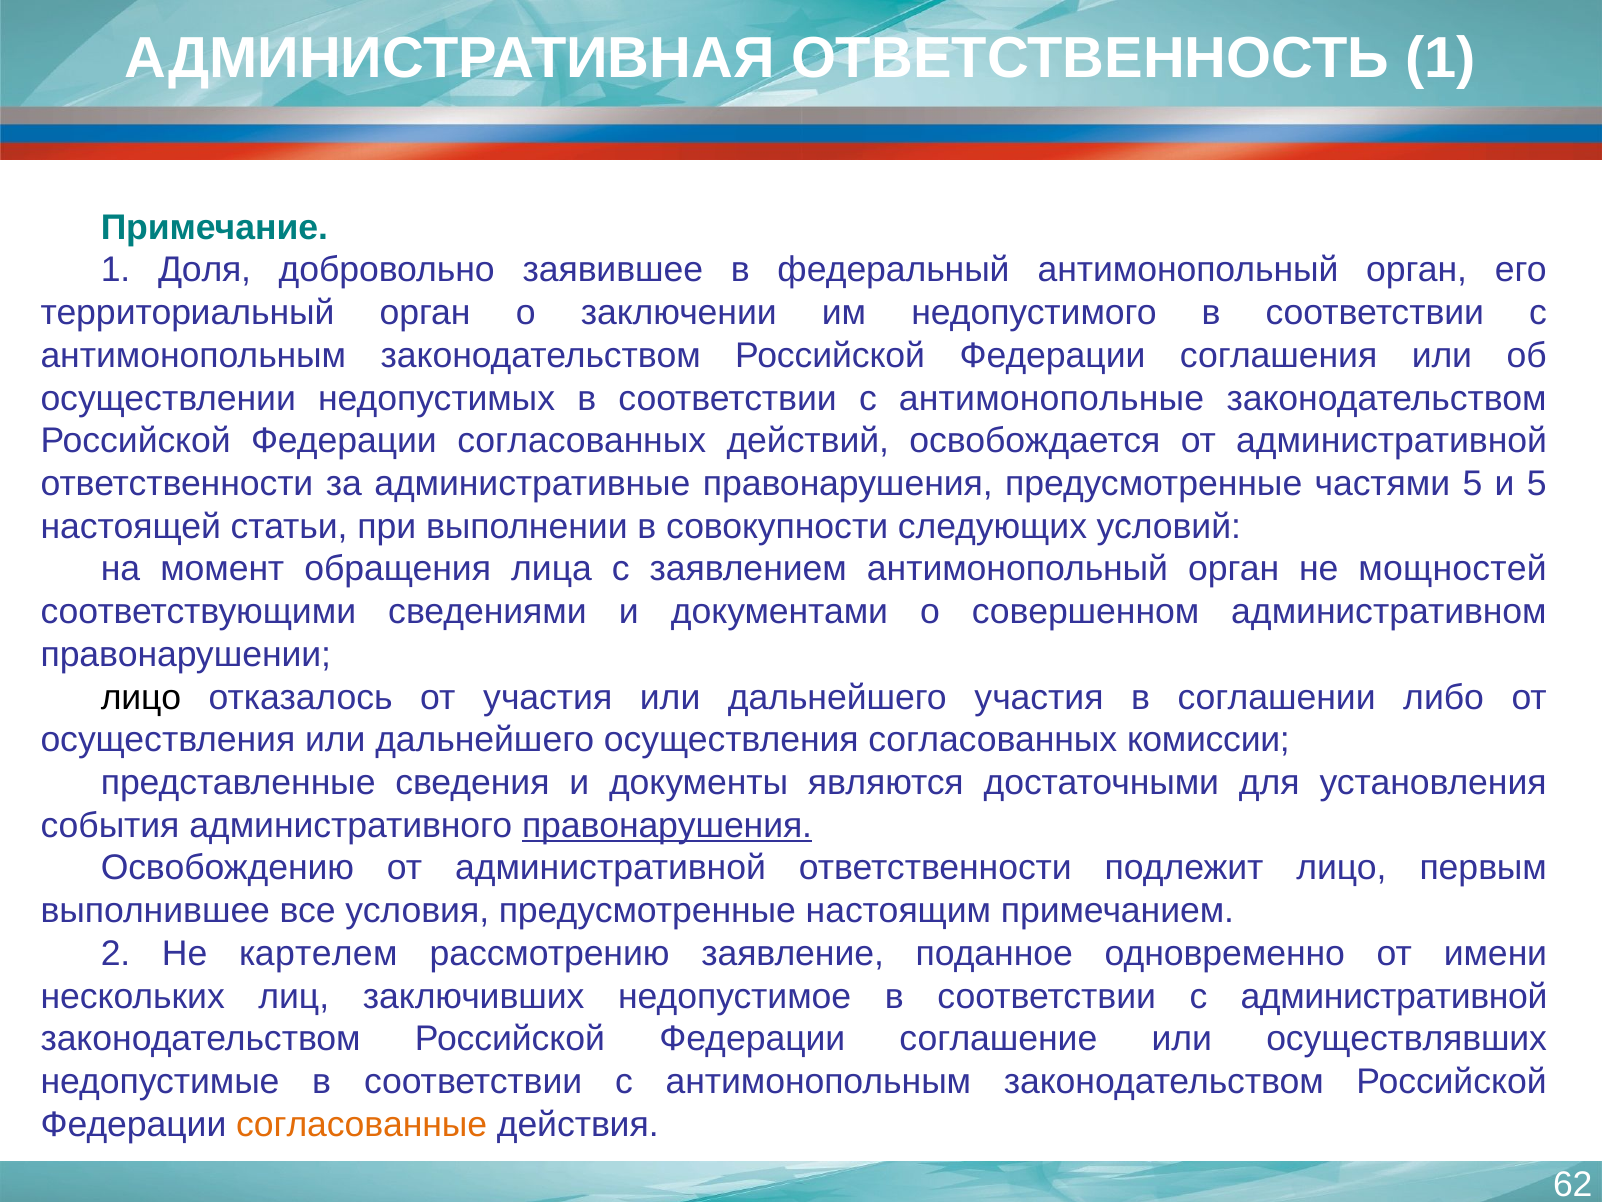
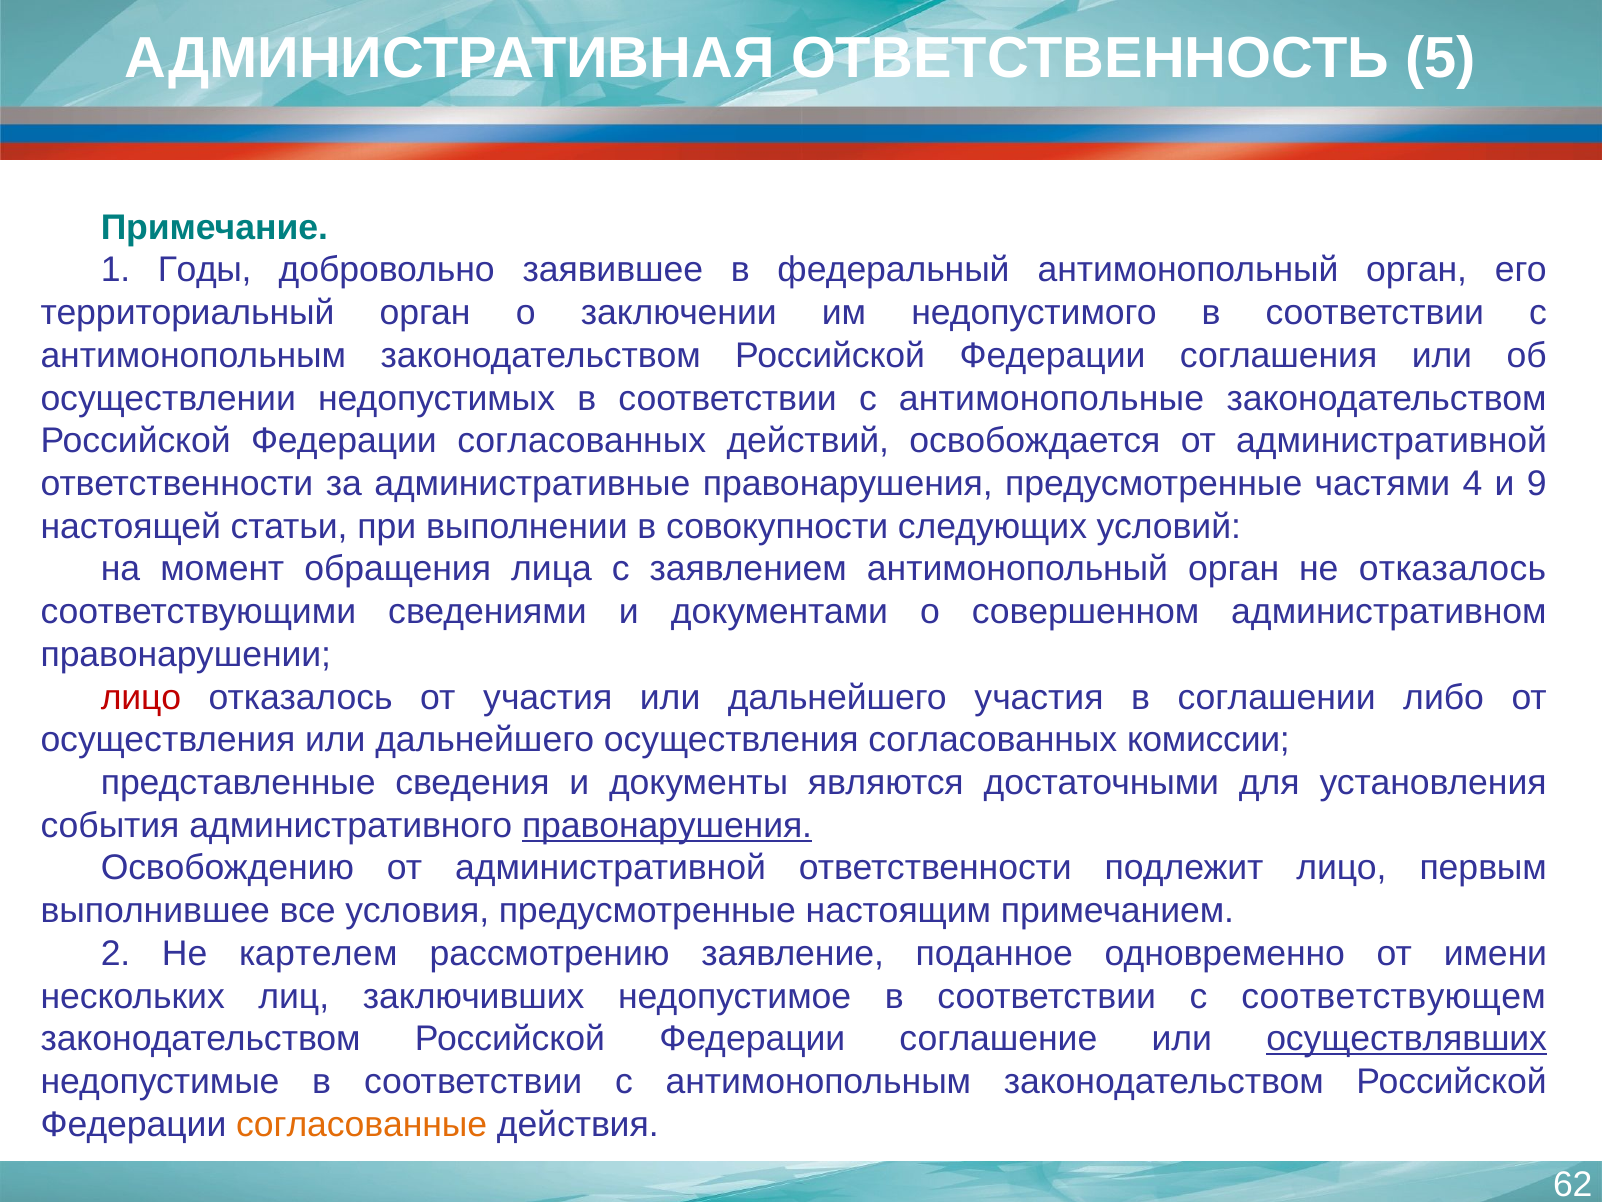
ОТВЕТСТВЕННОСТЬ 1: 1 -> 5 (1441, 59)
Доля: Доля -> Годы (205, 270)
частями 5: 5 -> 4 (1472, 484)
и 5: 5 -> 9 (1537, 484)
не мощностей: мощностей -> отказалось (1452, 569)
лицо colour: black -> red (141, 697)
с административной: административной -> соответствующем (1394, 996)
осуществлявших underline: none -> present (1407, 1039)
